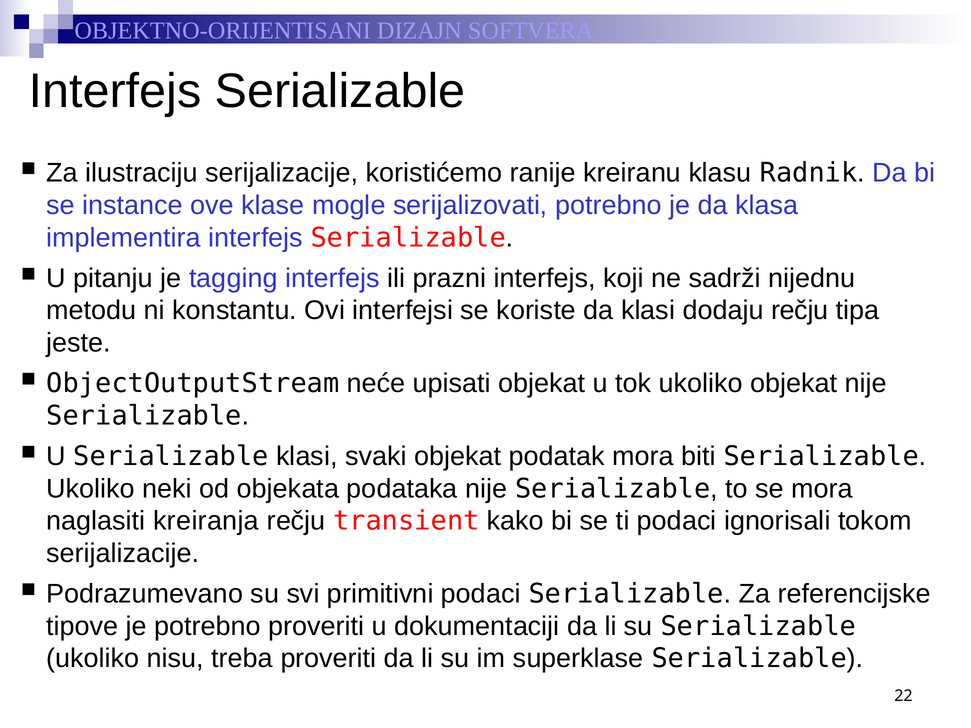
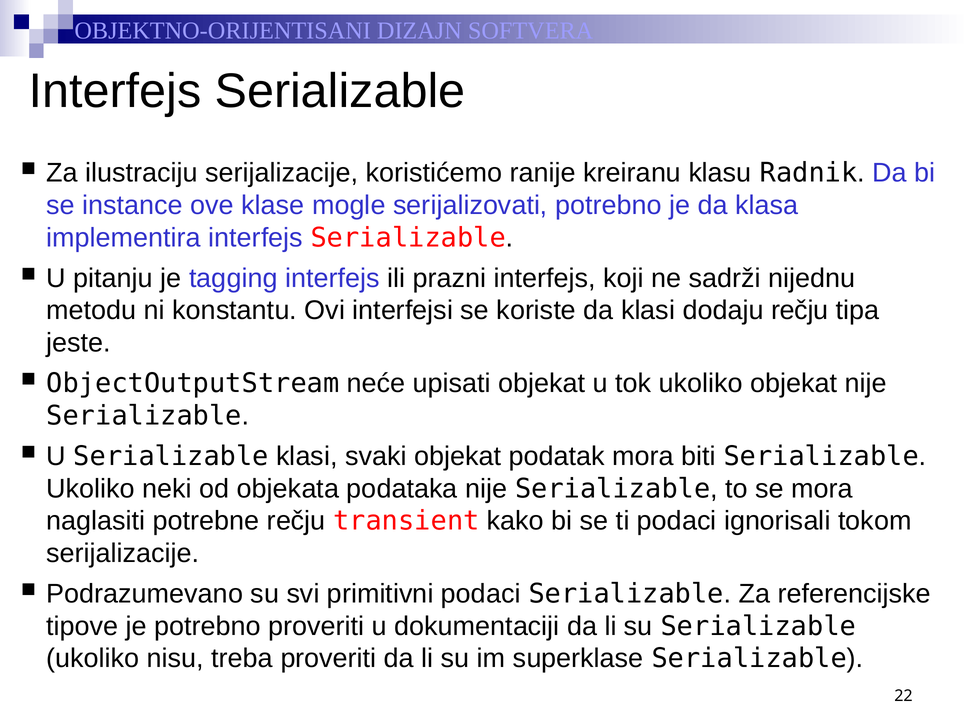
kreiranja: kreiranja -> potrebne (206, 521)
